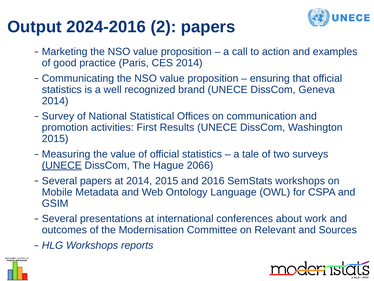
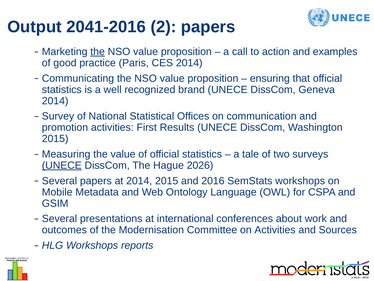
2024-2016: 2024-2016 -> 2041-2016 (106, 27)
the underline: none -> present (98, 52)
2066: 2066 -> 2026 (200, 165)
on Relevant: Relevant -> Activities (275, 230)
